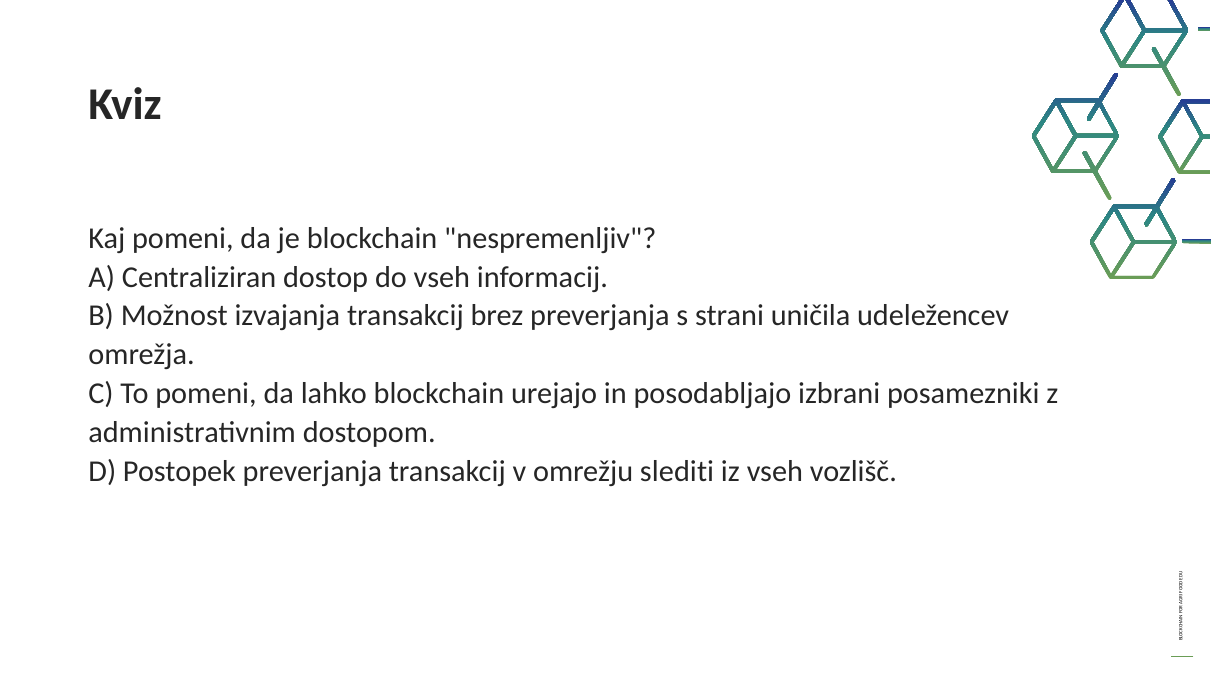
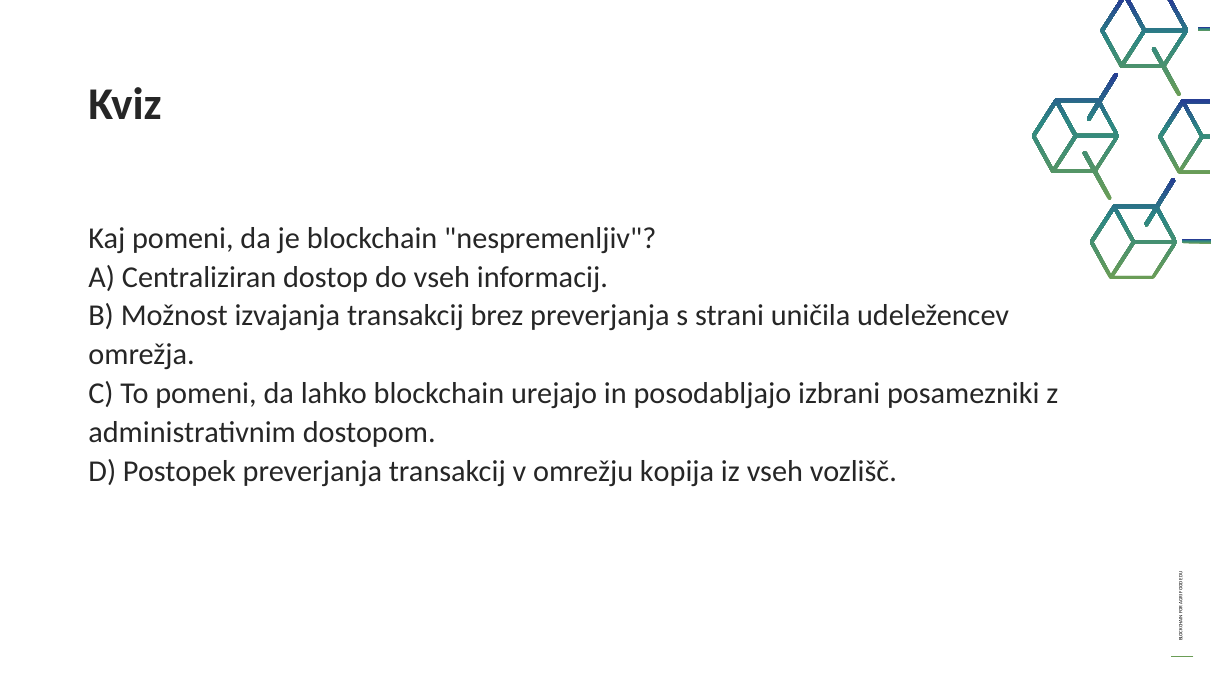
slediti: slediti -> kopija (677, 471)
